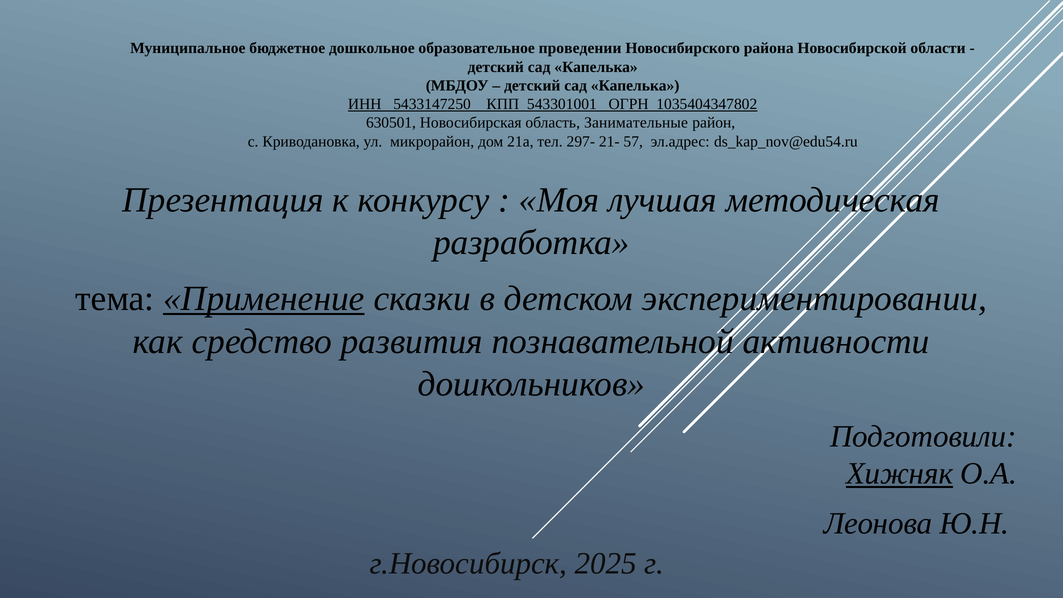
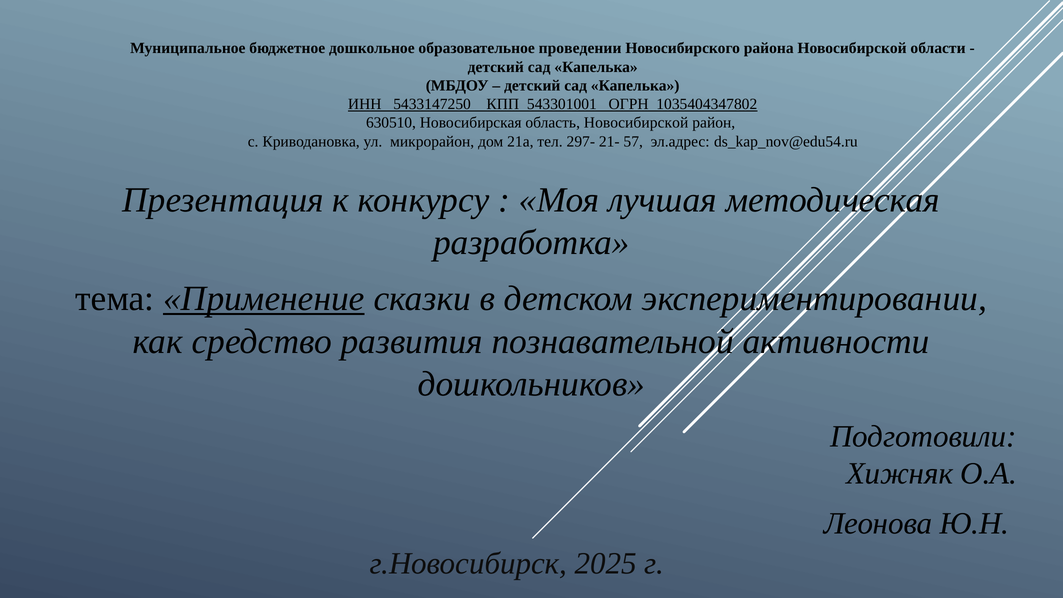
630501: 630501 -> 630510 (391, 123)
область Занимательные: Занимательные -> Новосибирской (636, 123)
Хижняк underline: present -> none (900, 473)
